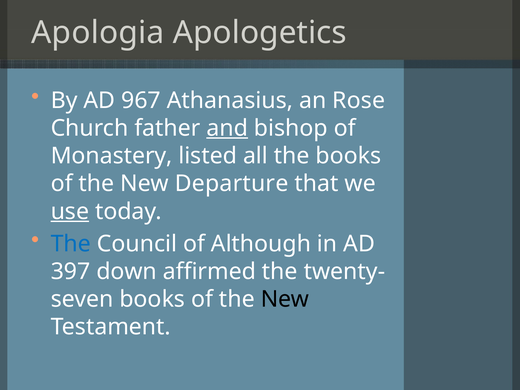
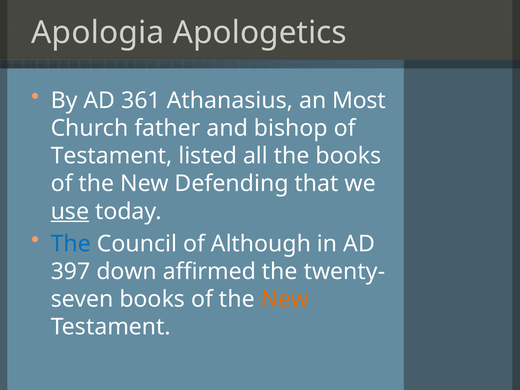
967: 967 -> 361 (141, 100)
Rose: Rose -> Most (359, 100)
and underline: present -> none (227, 128)
Monastery: Monastery -> Testament (112, 156)
Departure: Departure -> Defending (232, 184)
New colour: black -> orange (285, 299)
